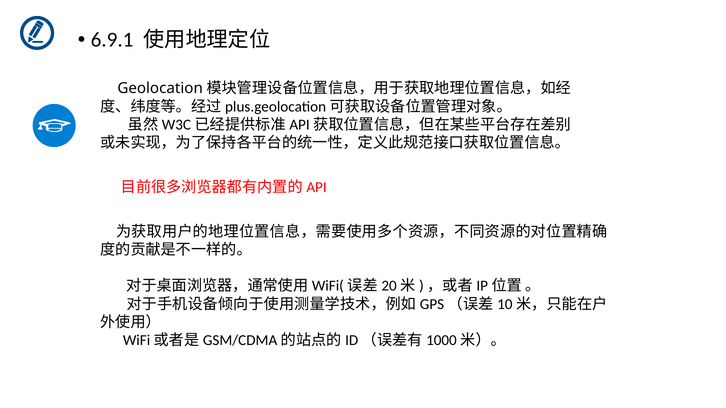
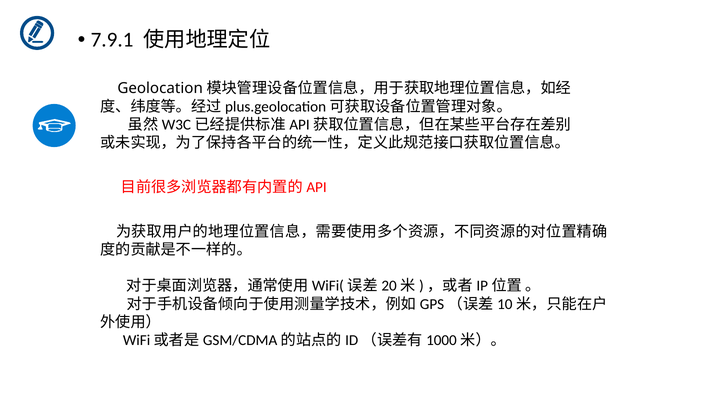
6.9.1: 6.9.1 -> 7.9.1 (112, 40)
